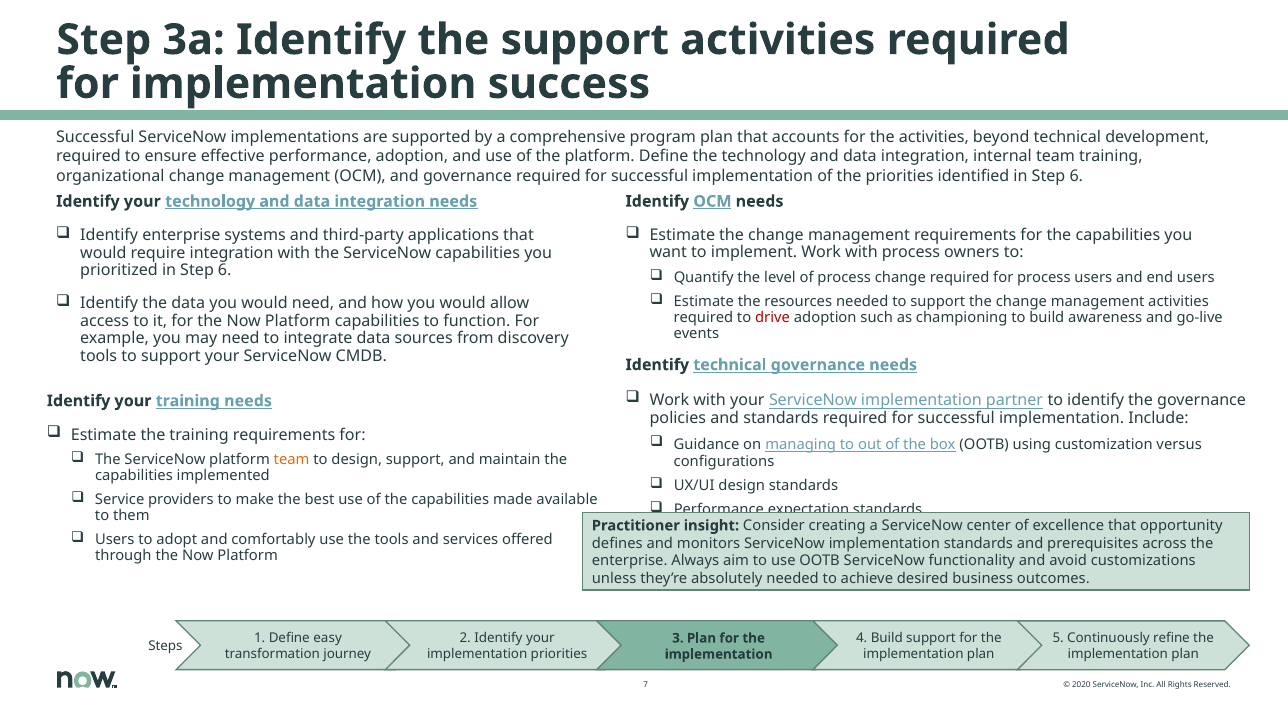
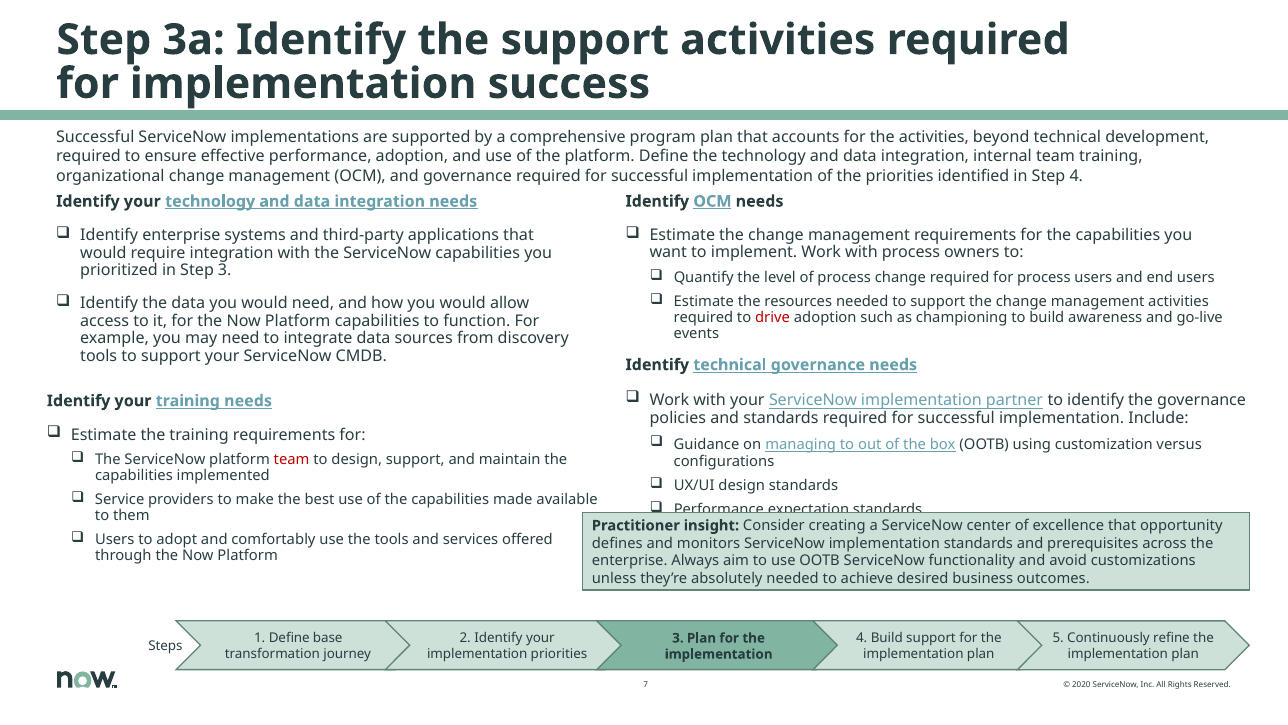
identified in Step 6: 6 -> 4 (1076, 176)
prioritized in Step 6: 6 -> 3 (225, 270)
team colour: orange -> red (292, 459)
easy: easy -> base (328, 638)
